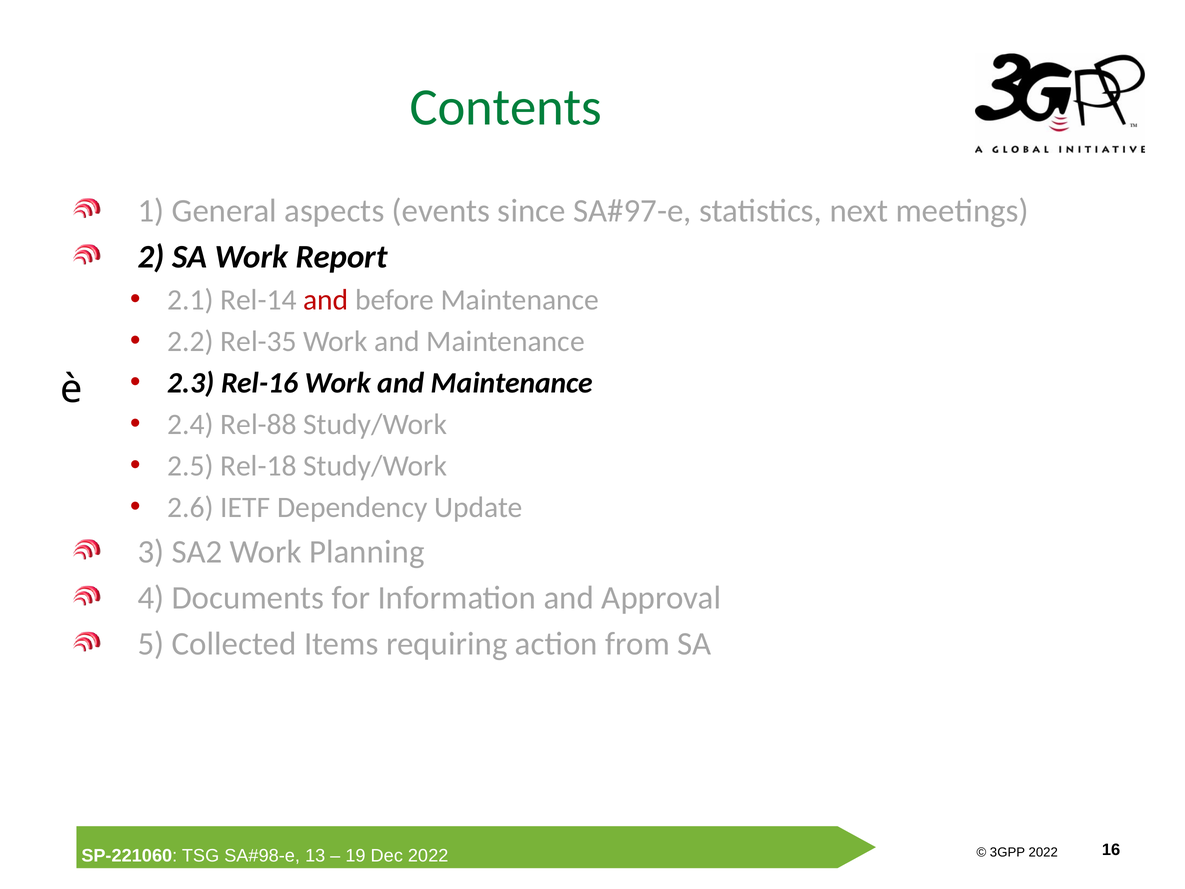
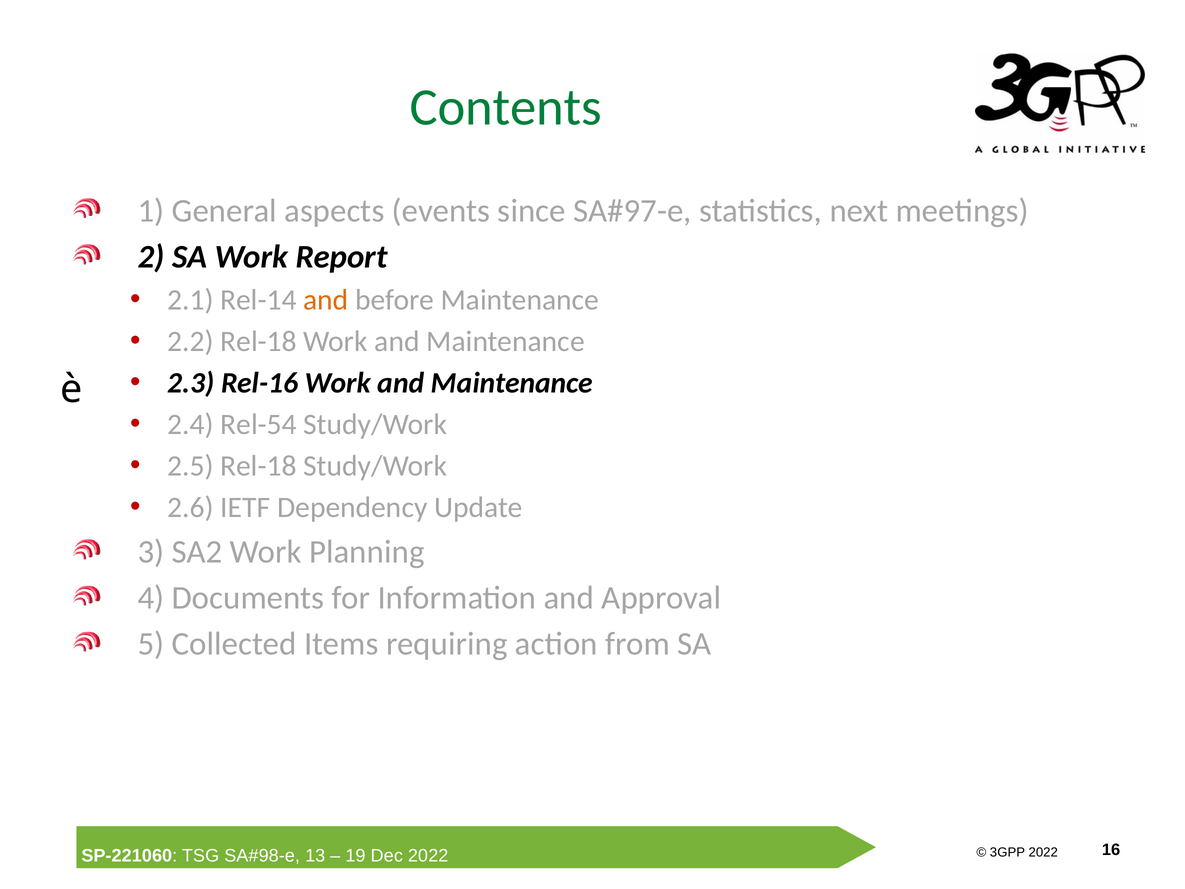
and colour: red -> orange (326, 300)
2.2 Rel-35: Rel-35 -> Rel-18 (259, 341)
Rel-88: Rel-88 -> Rel-54 (259, 424)
